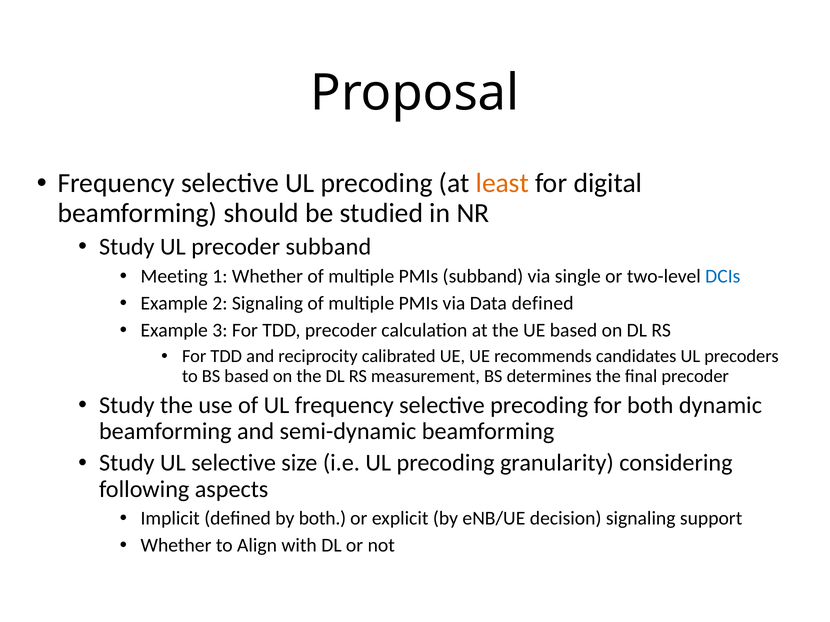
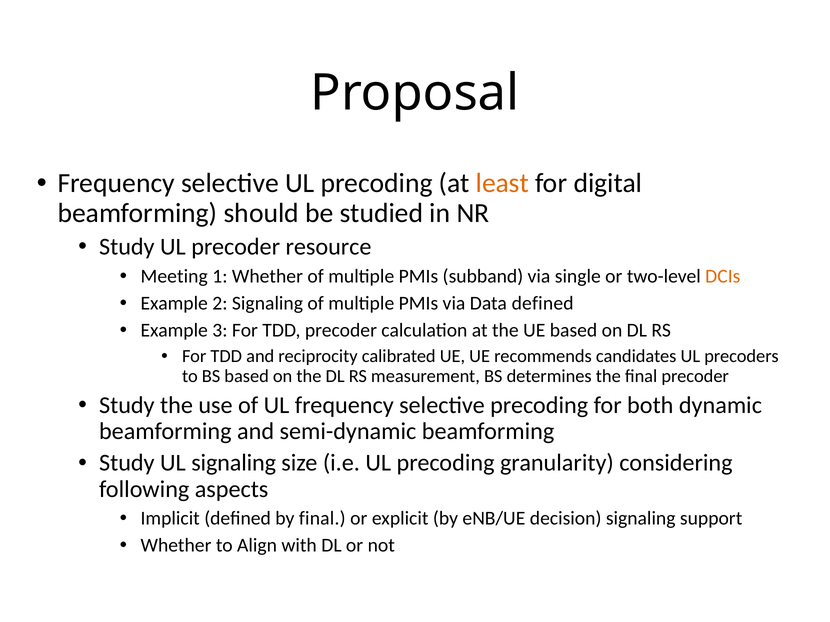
precoder subband: subband -> resource (329, 247)
DCIs colour: blue -> orange (723, 277)
UL selective: selective -> signaling (234, 463)
by both: both -> final (322, 519)
